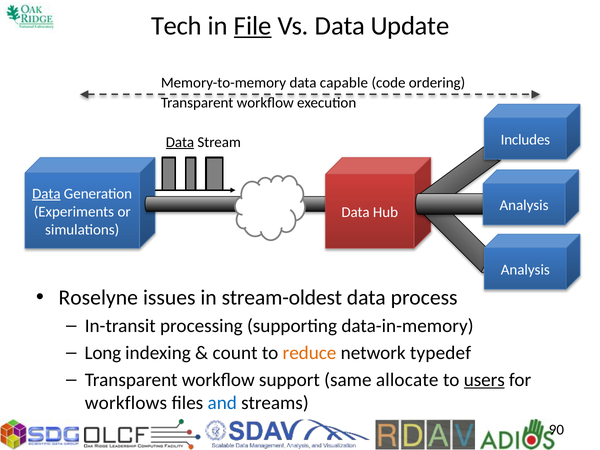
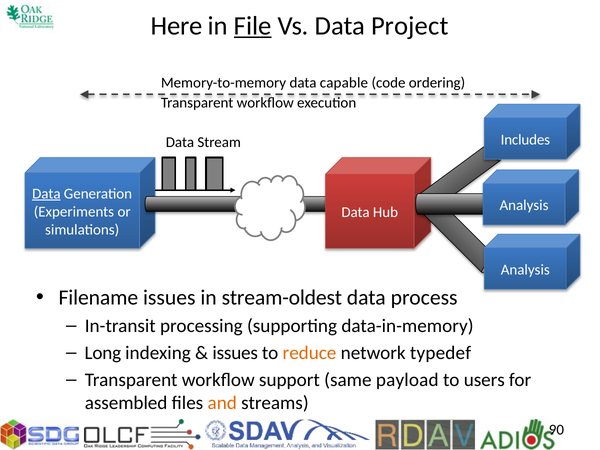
Tech: Tech -> Here (176, 26)
Update: Update -> Project (410, 26)
Data underline: present -> none (180, 142)
Roselyne: Roselyne -> Filename (98, 298)
count: count -> issues (235, 353)
allocate: allocate -> payload (407, 380)
users underline: present -> none (484, 380)
workflows: workflows -> assembled (126, 403)
and colour: blue -> orange (222, 403)
